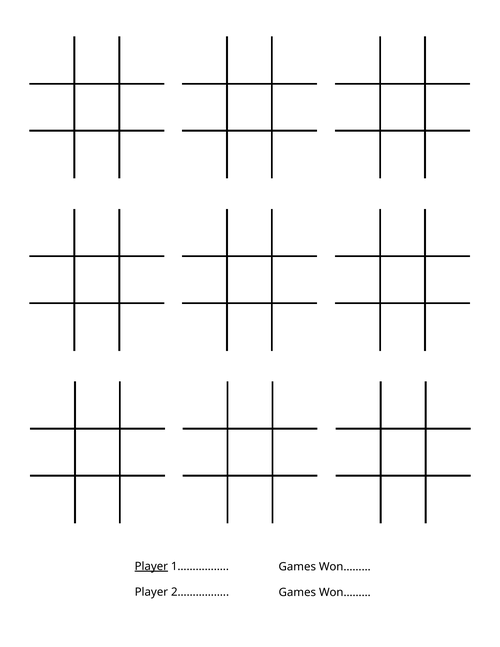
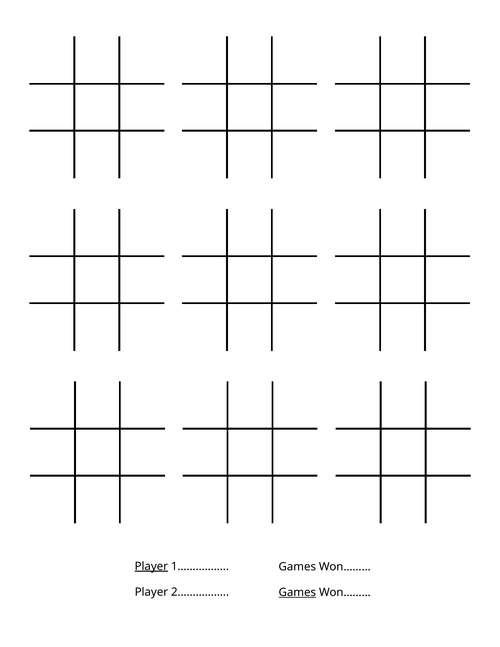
Games underline: none -> present (297, 592)
